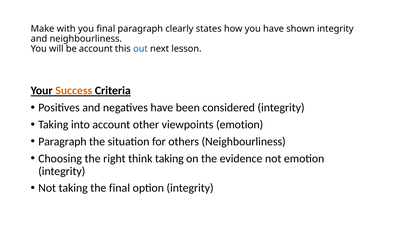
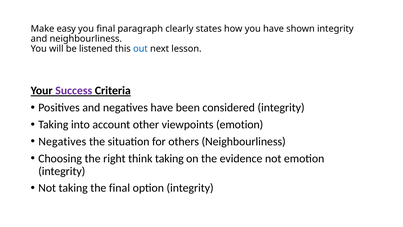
with: with -> easy (66, 29)
be account: account -> listened (96, 49)
Success colour: orange -> purple (74, 91)
Paragraph: Paragraph -> Negatives (62, 141)
